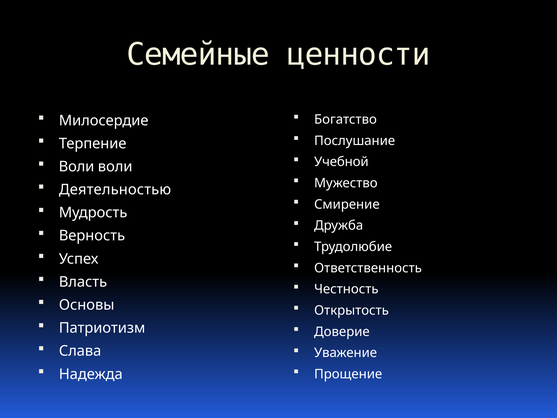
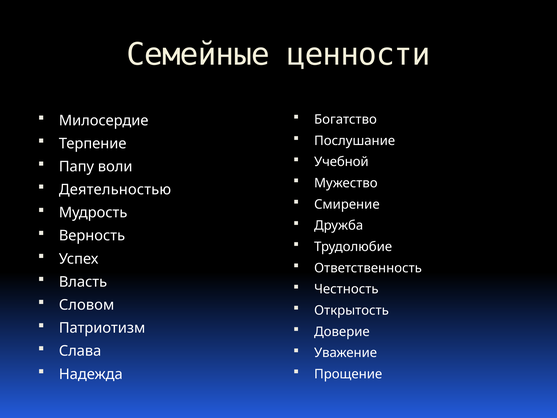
Воли: Воли -> Папу (76, 167)
Основы: Основы -> Словом (87, 305)
